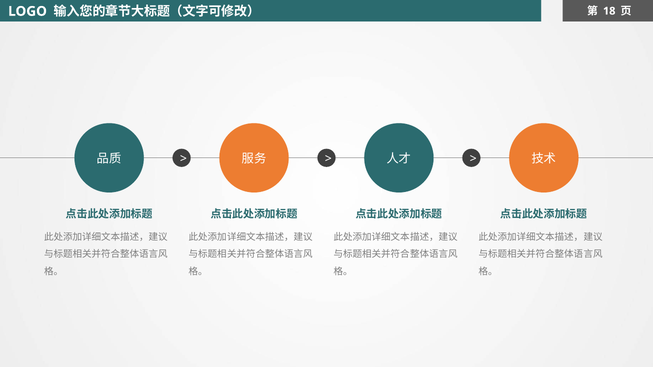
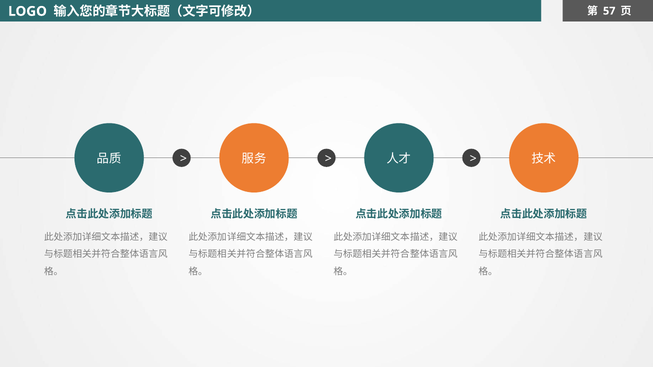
18: 18 -> 57 (609, 11)
